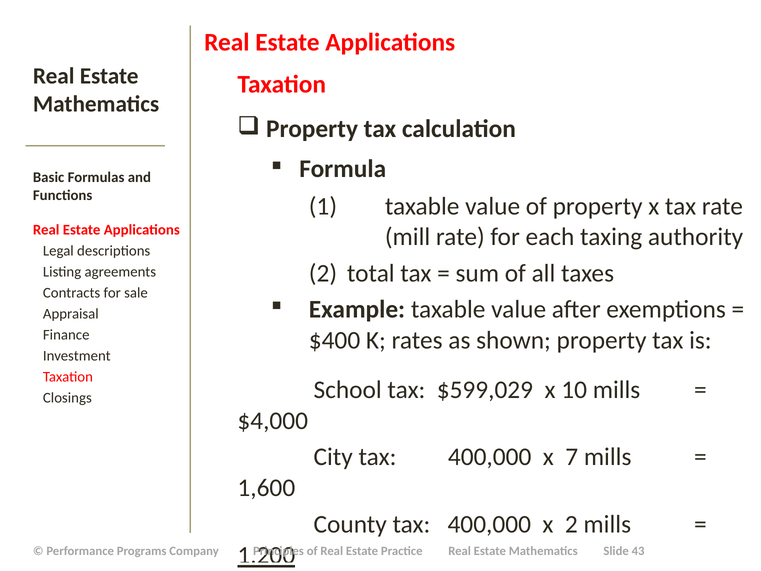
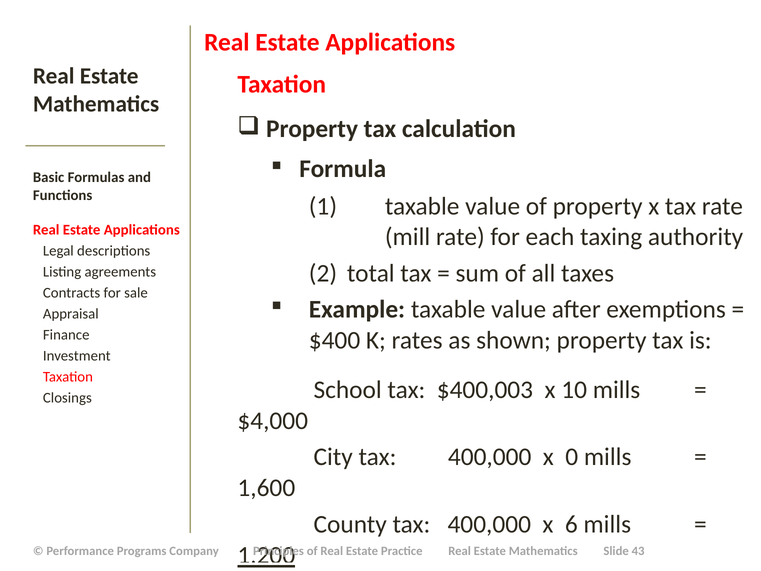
$599,029: $599,029 -> $400,003 (485, 390)
7: 7 -> 0 (572, 457)
x 2: 2 -> 6 (571, 524)
